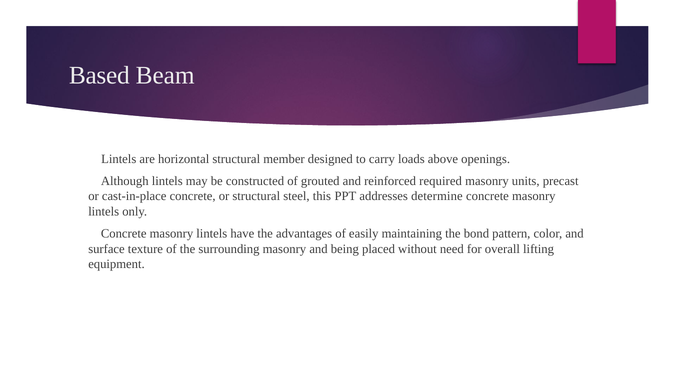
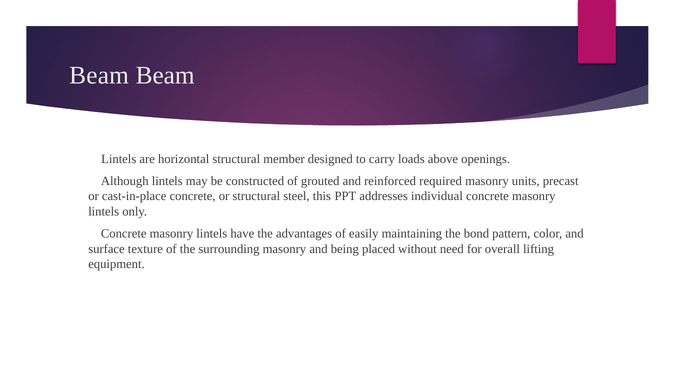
Based: Based -> Beam (99, 75)
determine: determine -> individual (437, 196)
